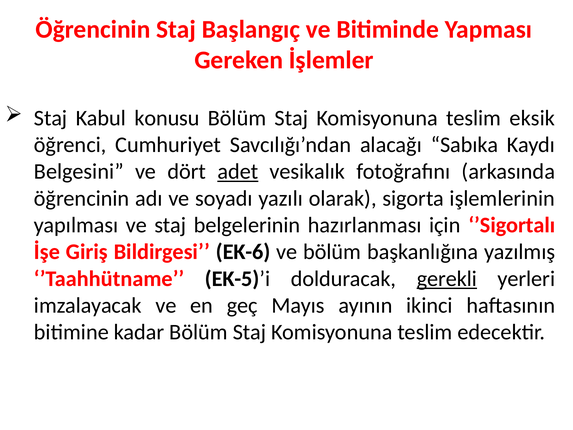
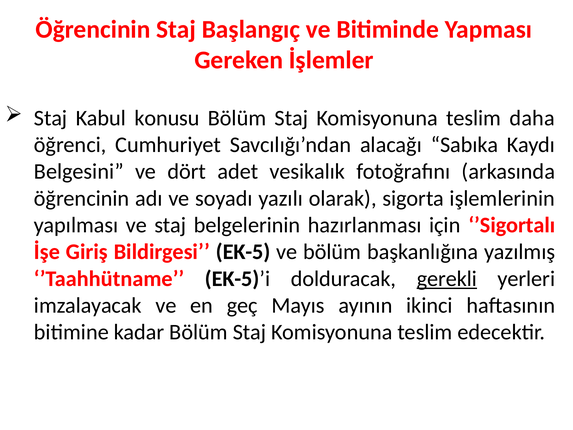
eksik: eksik -> daha (532, 118)
adet underline: present -> none (238, 172)
EK-6: EK-6 -> EK-5 (243, 252)
